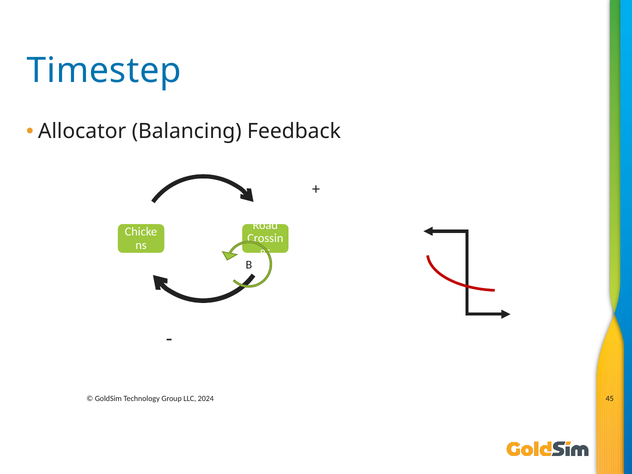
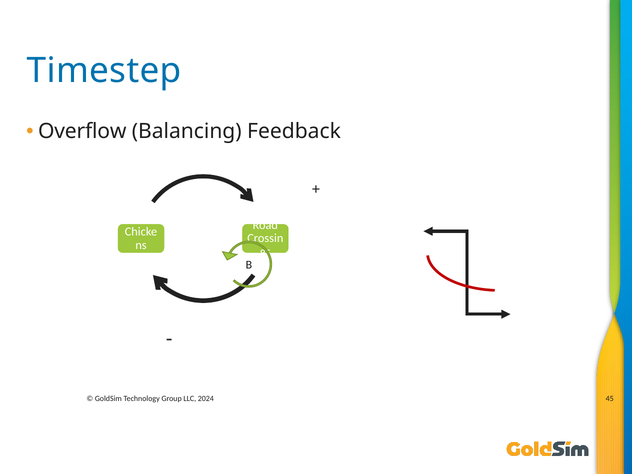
Allocator: Allocator -> Overflow (82, 131)
